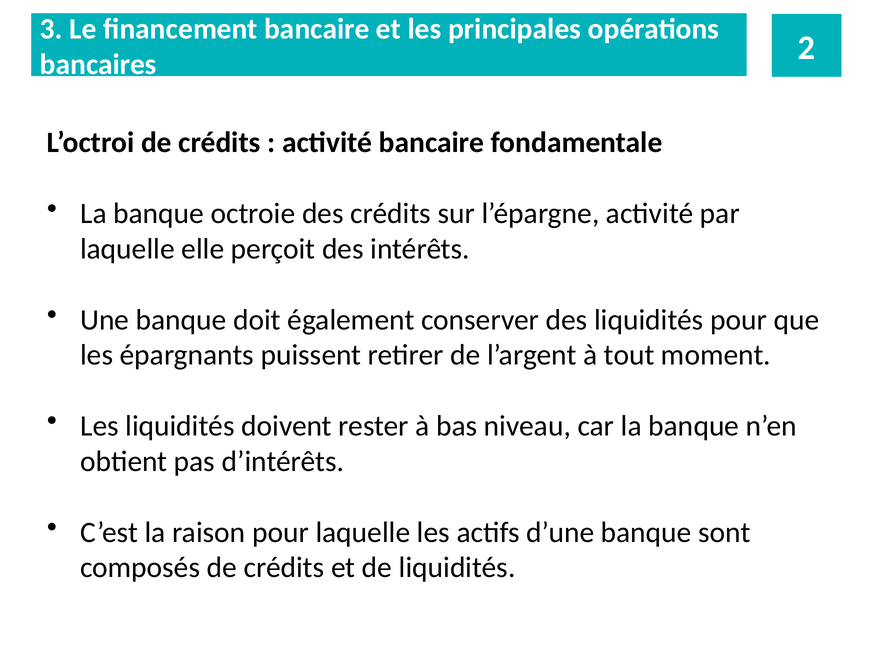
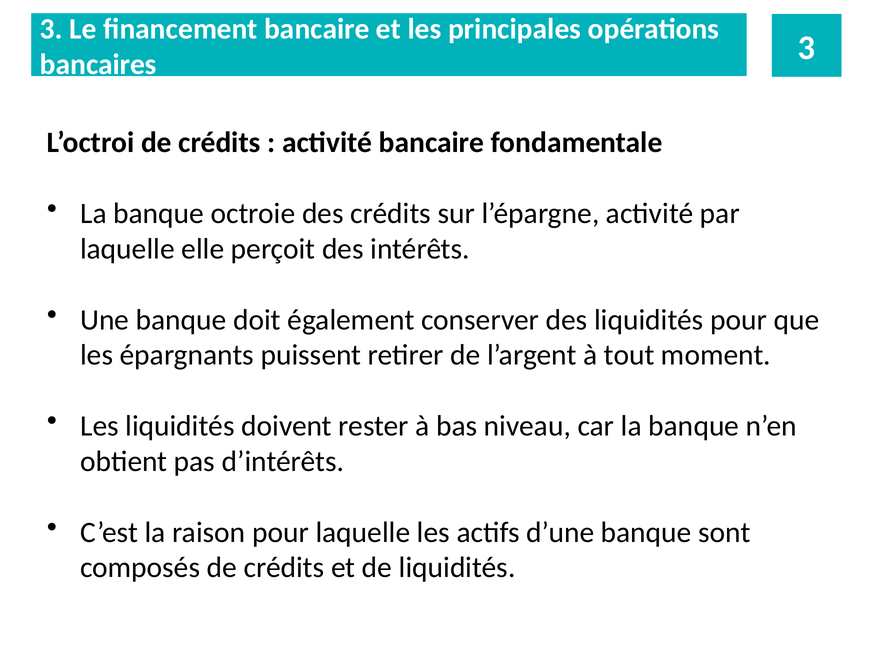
bancaires 2: 2 -> 3 (807, 48)
